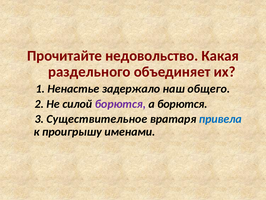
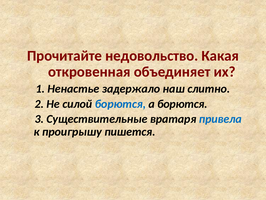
раздельного: раздельного -> откровенная (89, 72)
общего: общего -> слитно (209, 88)
борются colour: purple -> blue (120, 104)
Существительное: Существительное -> Существительные (97, 119)
именами: именами -> пишется (130, 132)
